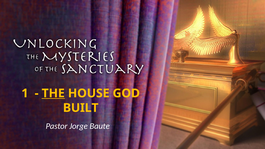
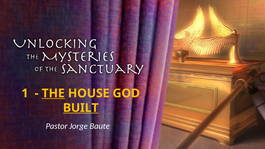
BUILT underline: none -> present (81, 108)
